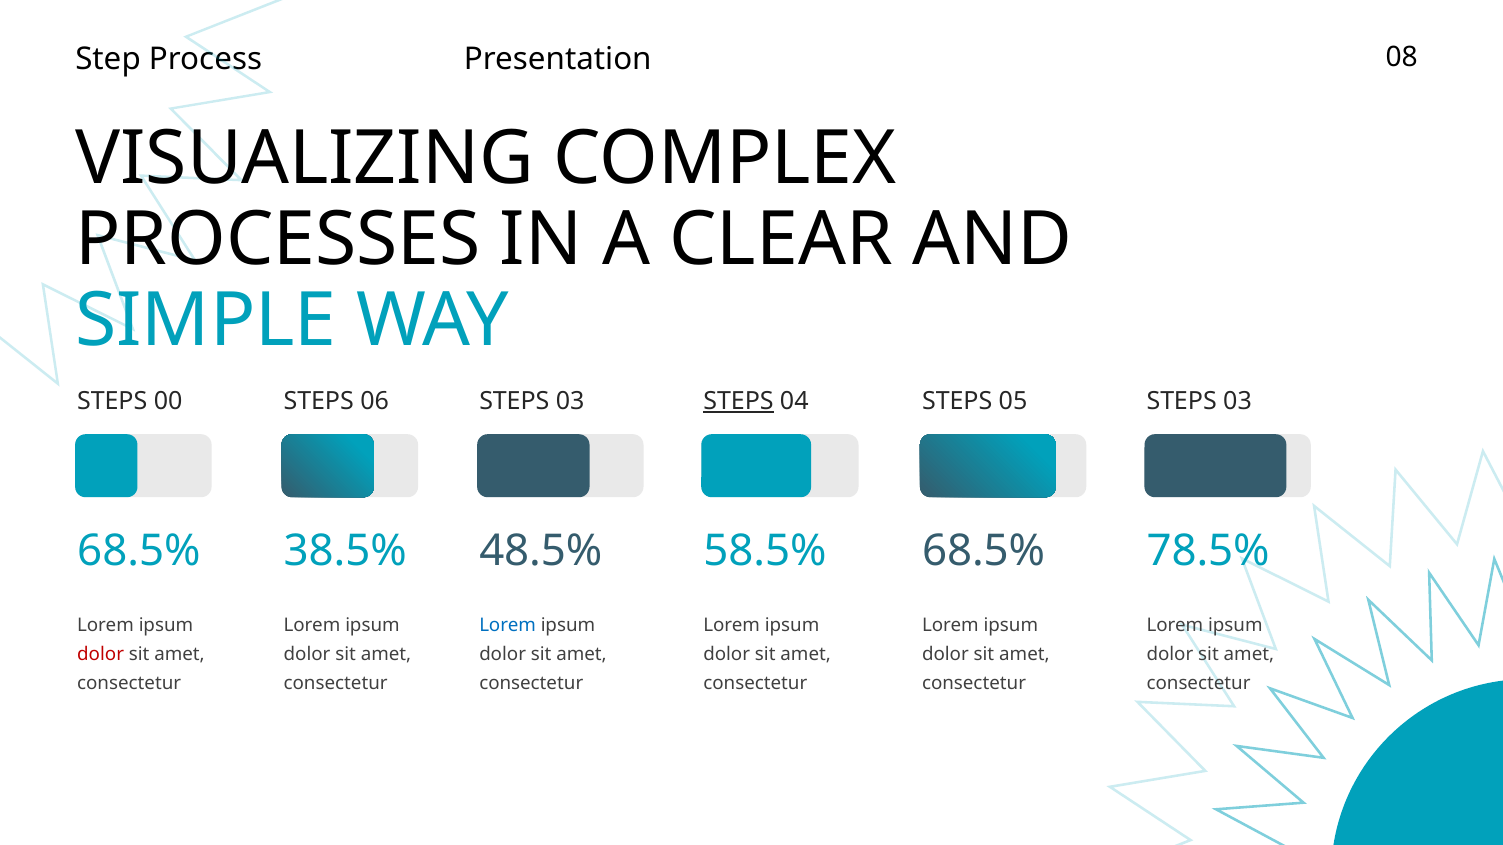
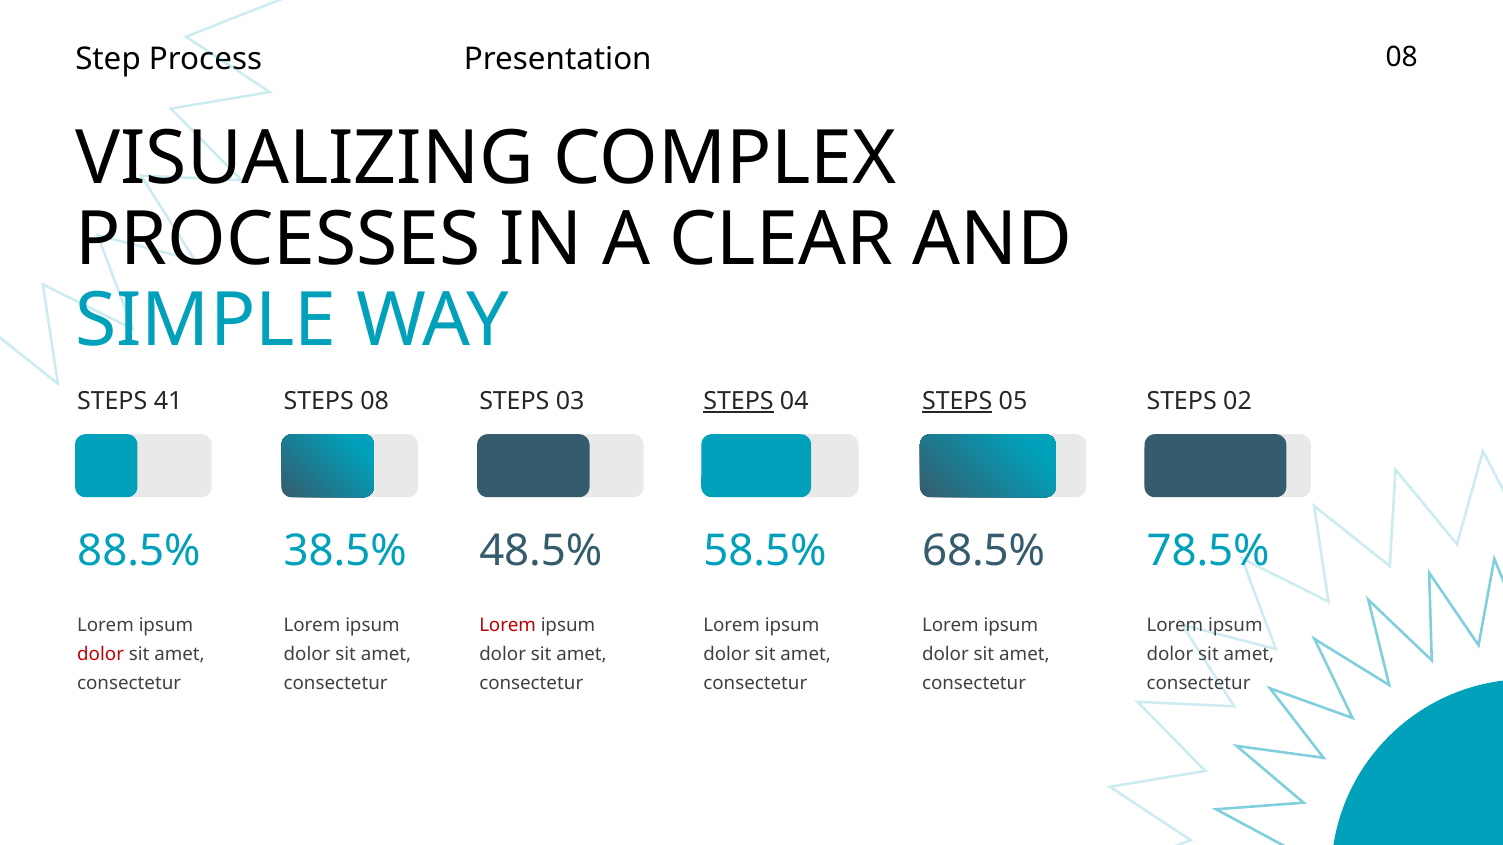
00: 00 -> 41 (168, 402)
STEPS 06: 06 -> 08 (375, 402)
STEPS underline: none -> present (957, 402)
03: 03 -> 02 (1237, 402)
68.5%: 68.5% -> 88.5% (139, 551)
Lorem colour: blue -> red (508, 625)
